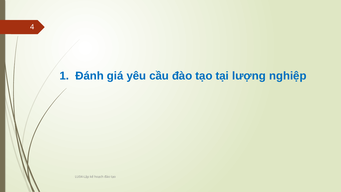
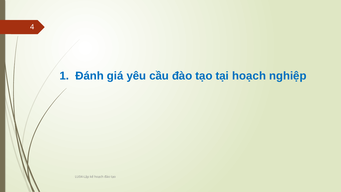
tại lượng: lượng -> hoạch (249, 76)
